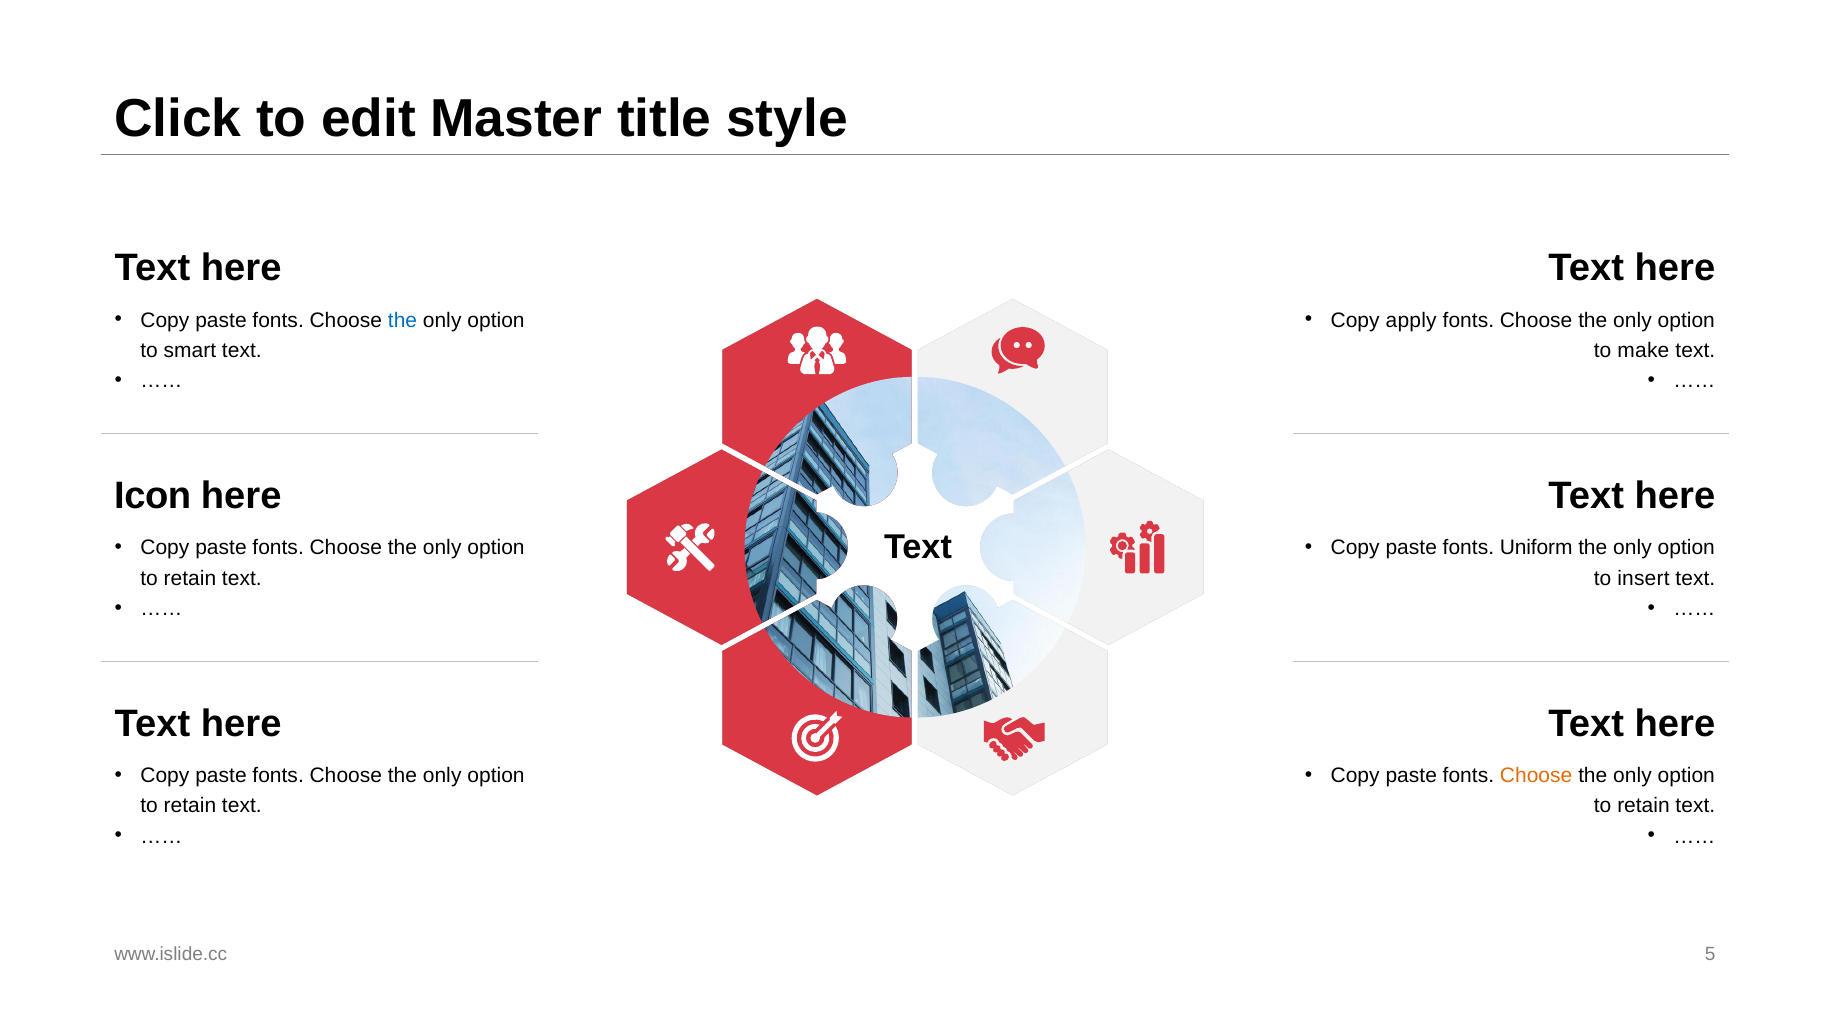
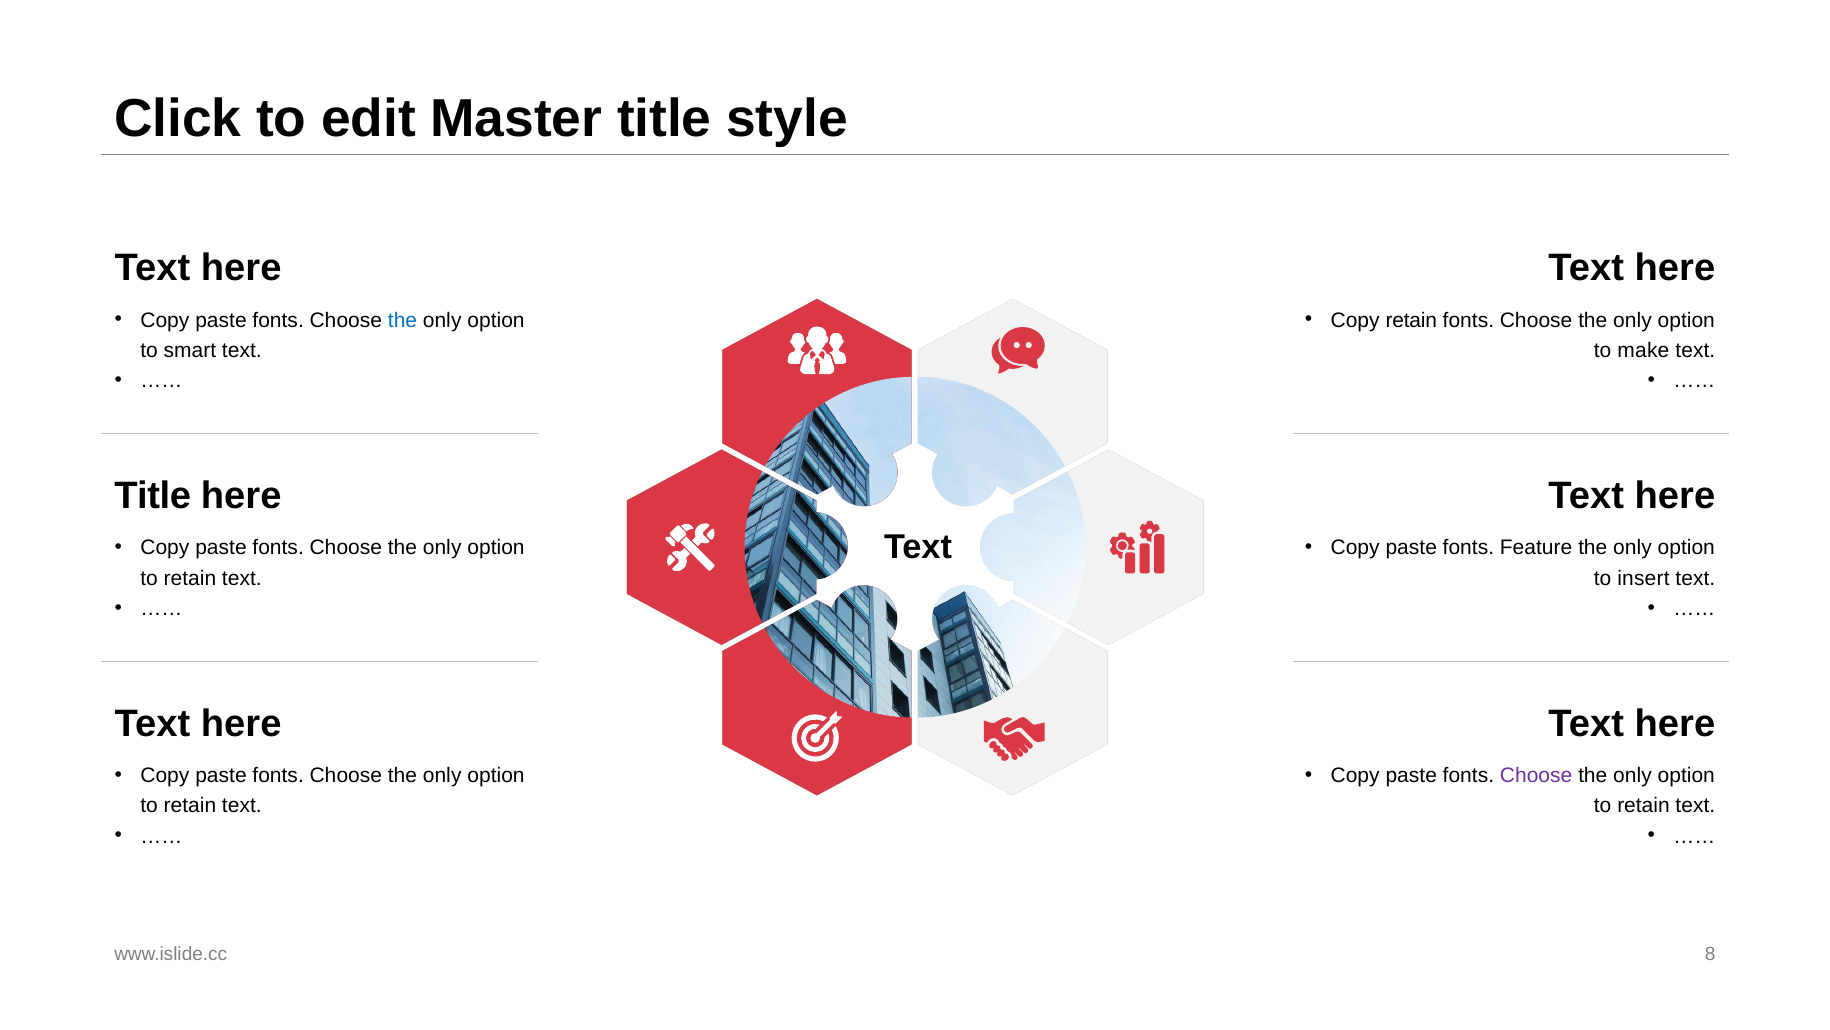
Copy apply: apply -> retain (1411, 320)
Icon: Icon -> Title (153, 496)
Uniform: Uniform -> Feature (1536, 548)
Choose colour: orange -> purple (1536, 775)
5: 5 -> 8 (1710, 953)
